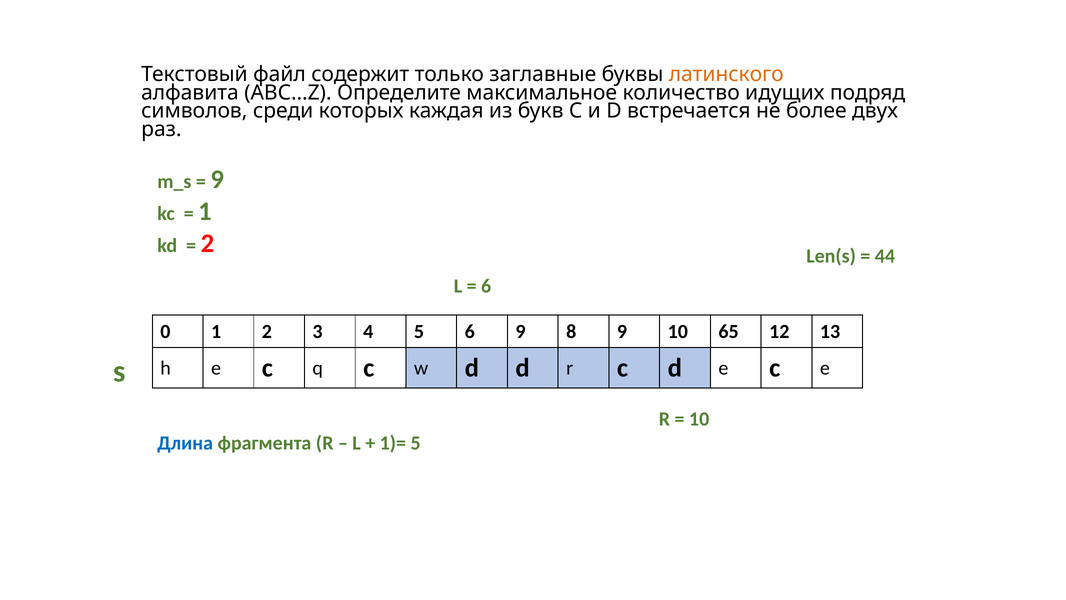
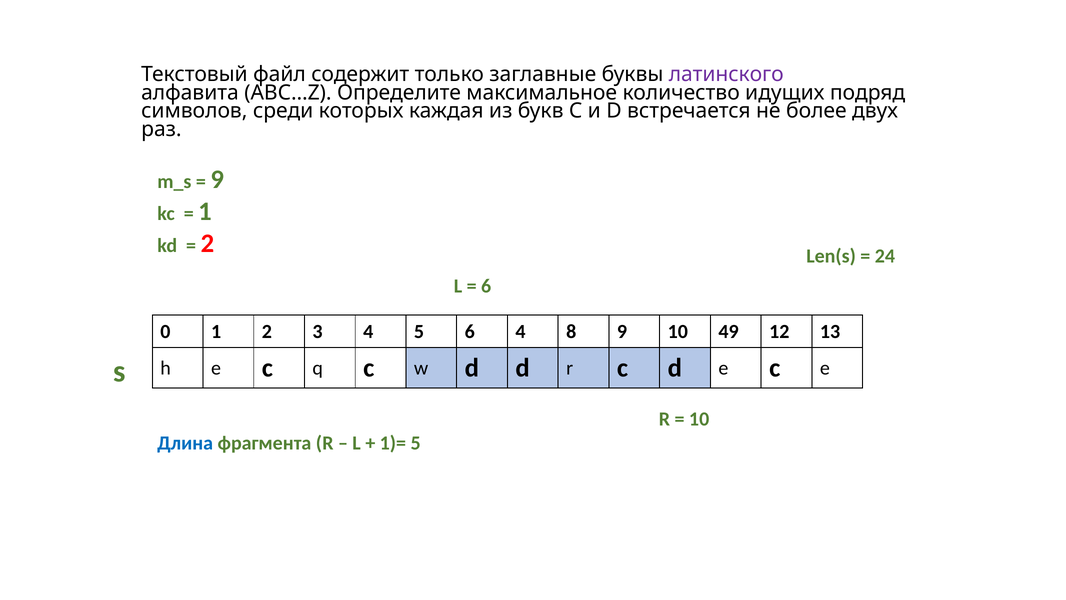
латинского colour: orange -> purple (726, 74)
44: 44 -> 24 (885, 256)
6 9: 9 -> 4 (521, 331)
65: 65 -> 49 (729, 331)
